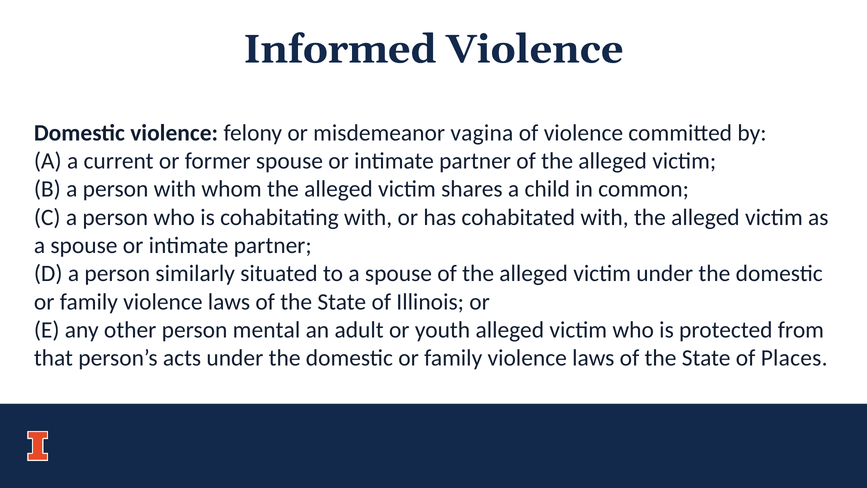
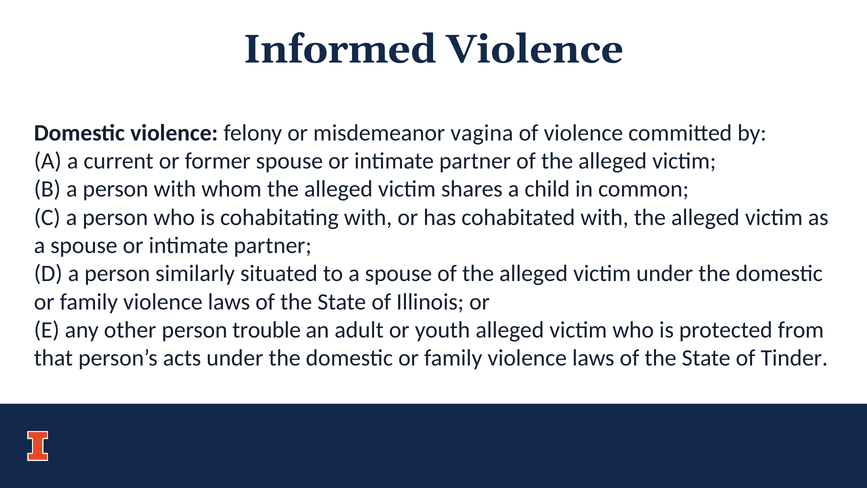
mental: mental -> trouble (267, 330)
Places: Places -> Tinder (794, 358)
